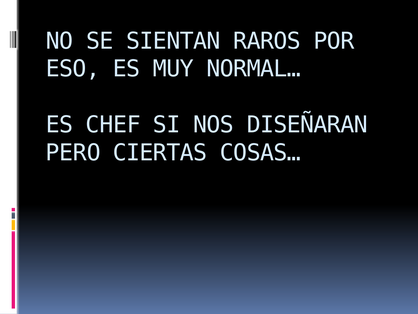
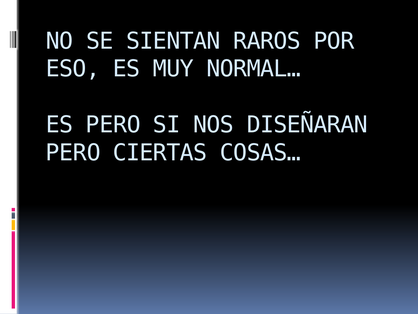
ES CHEF: CHEF -> PERO (113, 125)
